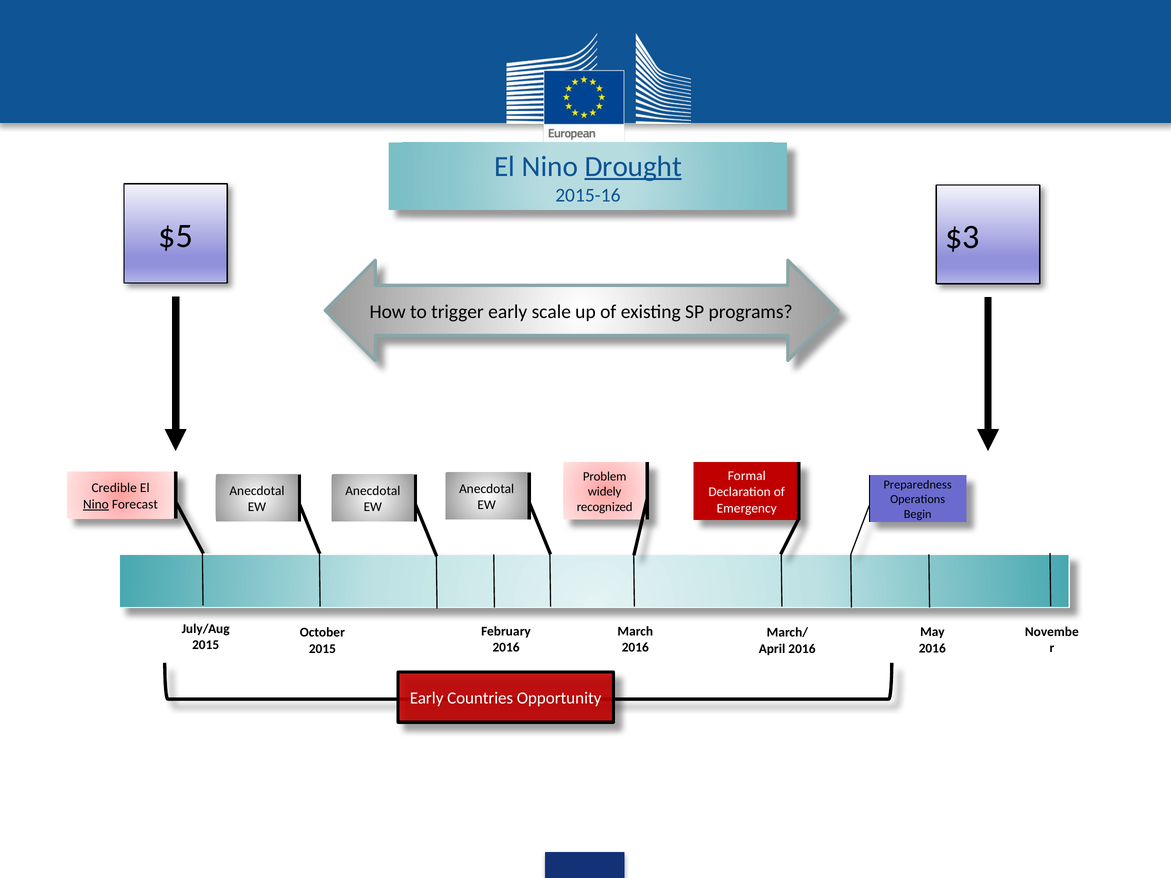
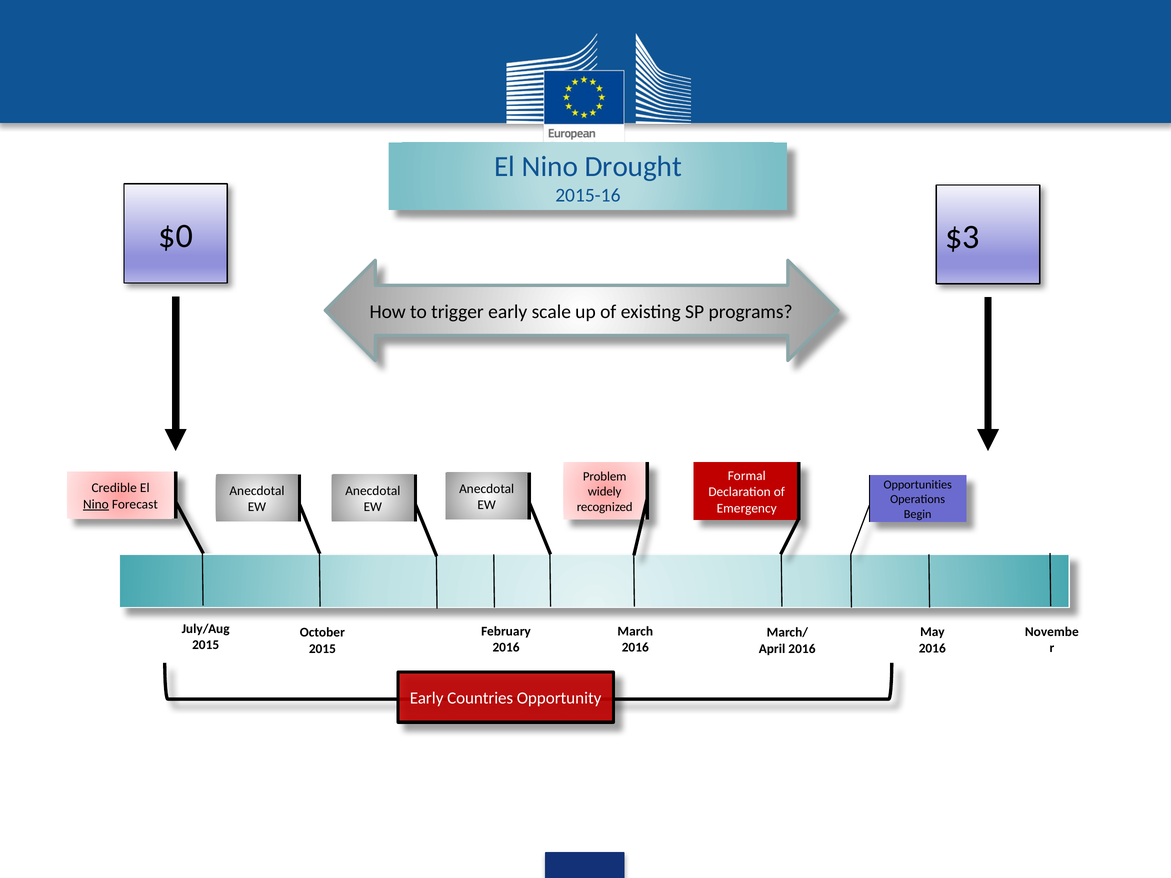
Drought underline: present -> none (633, 167)
$5: $5 -> $0 (176, 236)
Preparedness: Preparedness -> Opportunities (918, 485)
